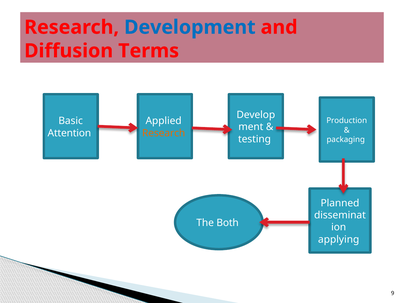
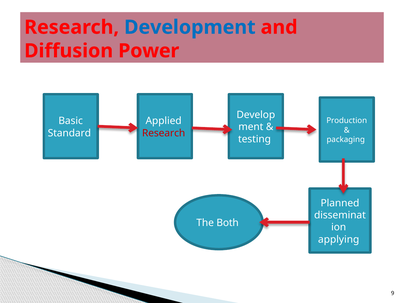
Terms: Terms -> Power (149, 51)
Attention: Attention -> Standard (69, 133)
Research colour: orange -> red (164, 133)
